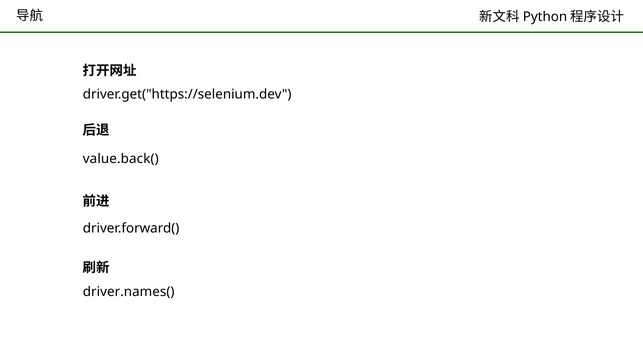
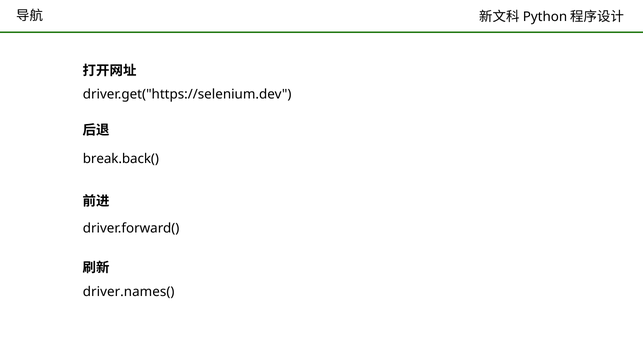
value.back(: value.back( -> break.back( (121, 159)
